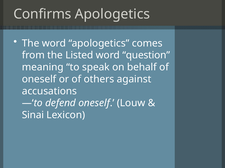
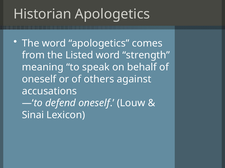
Confirms: Confirms -> Historian (42, 14)
question: question -> strength (146, 55)
